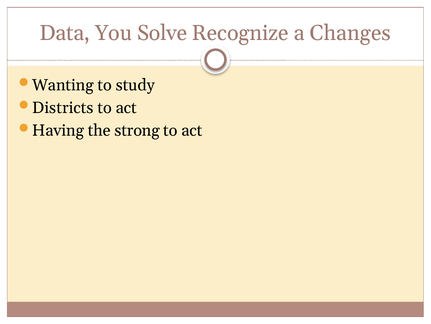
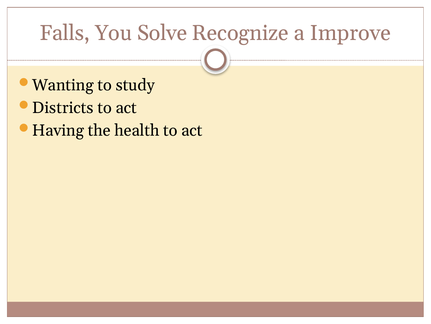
Data: Data -> Falls (65, 33)
Changes: Changes -> Improve (350, 33)
strong: strong -> health (137, 130)
